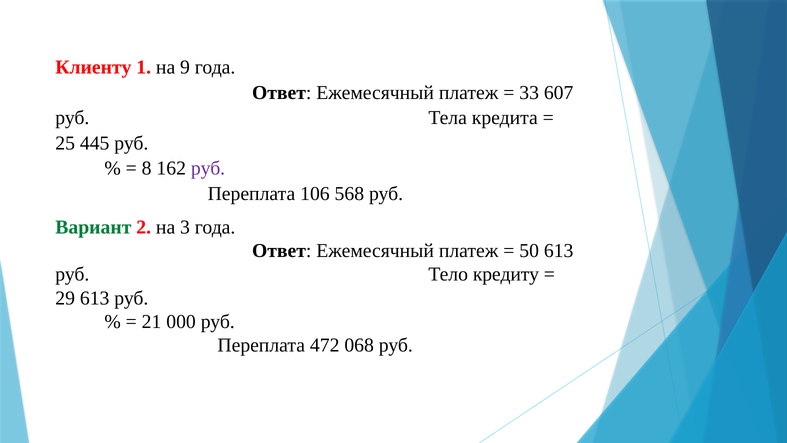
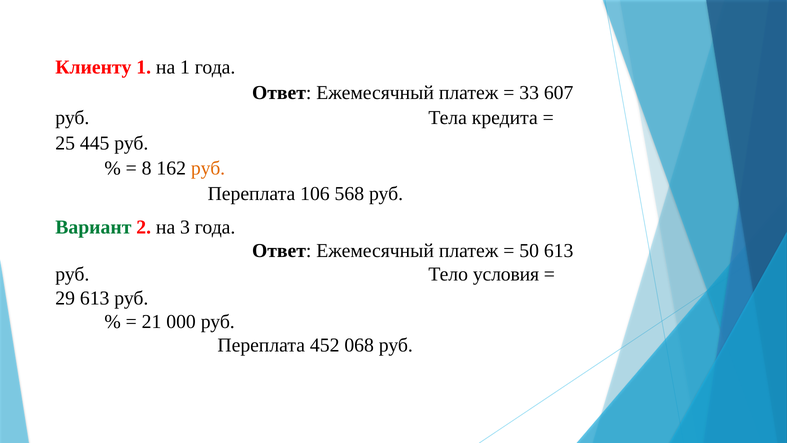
на 9: 9 -> 1 (185, 67)
руб colour: purple -> orange (208, 168)
кредиту: кредиту -> условия (506, 274)
472: 472 -> 452 (325, 345)
